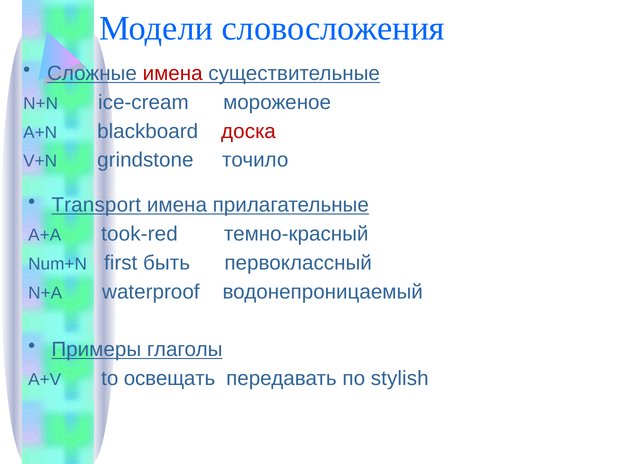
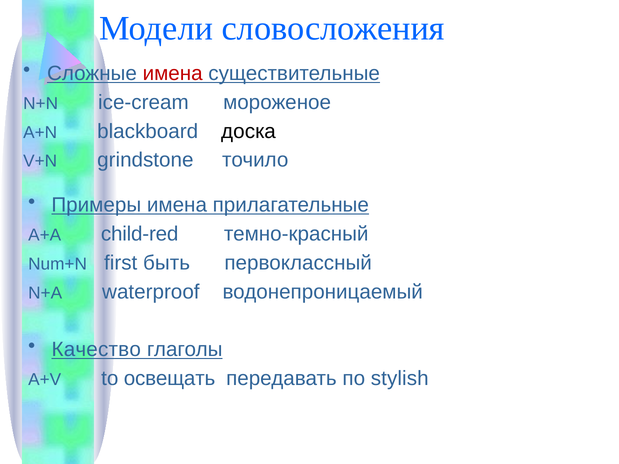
доска colour: red -> black (248, 131)
Transport: Transport -> Примеры (96, 205)
took-red: took-red -> child-red (140, 234)
Примеры: Примеры -> Качество (96, 350)
